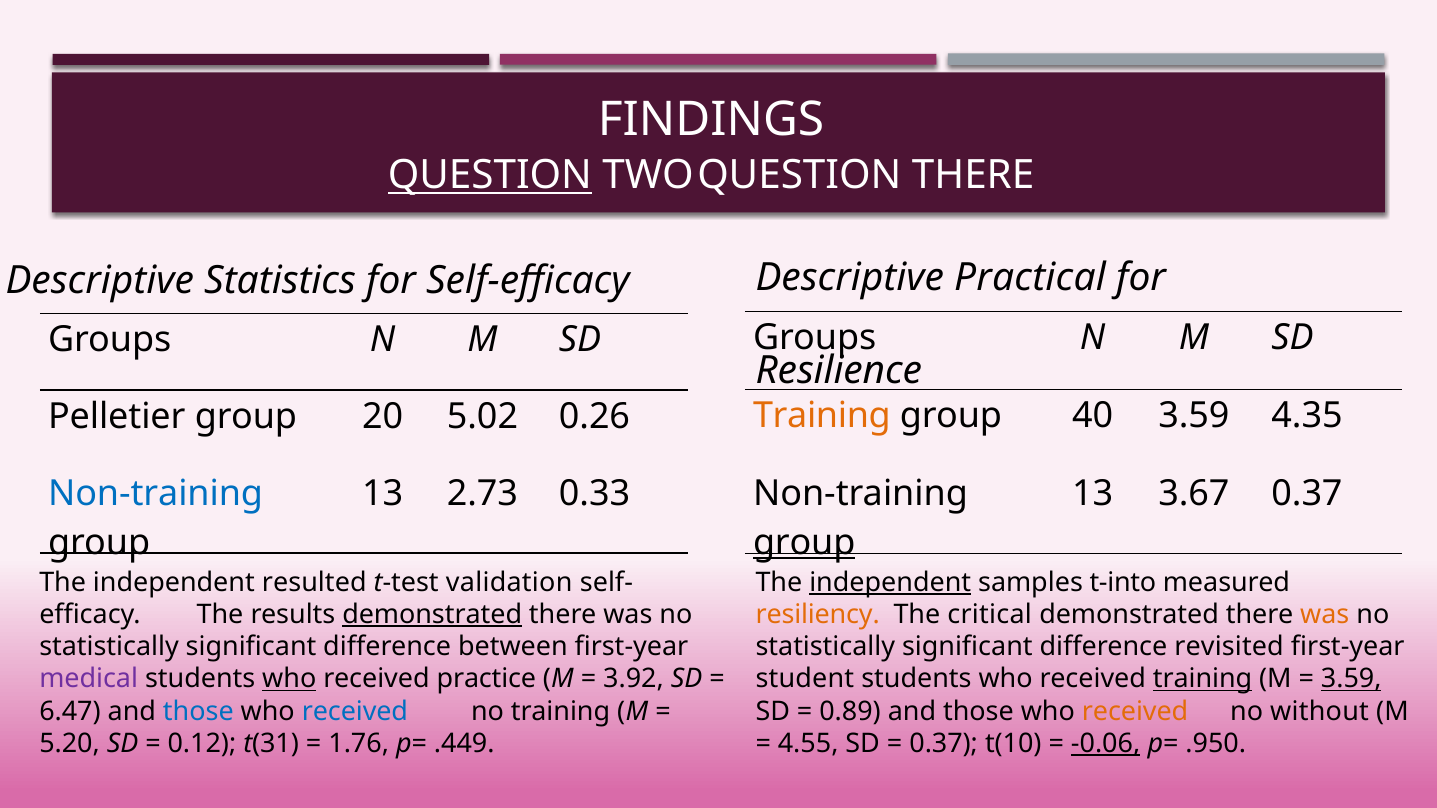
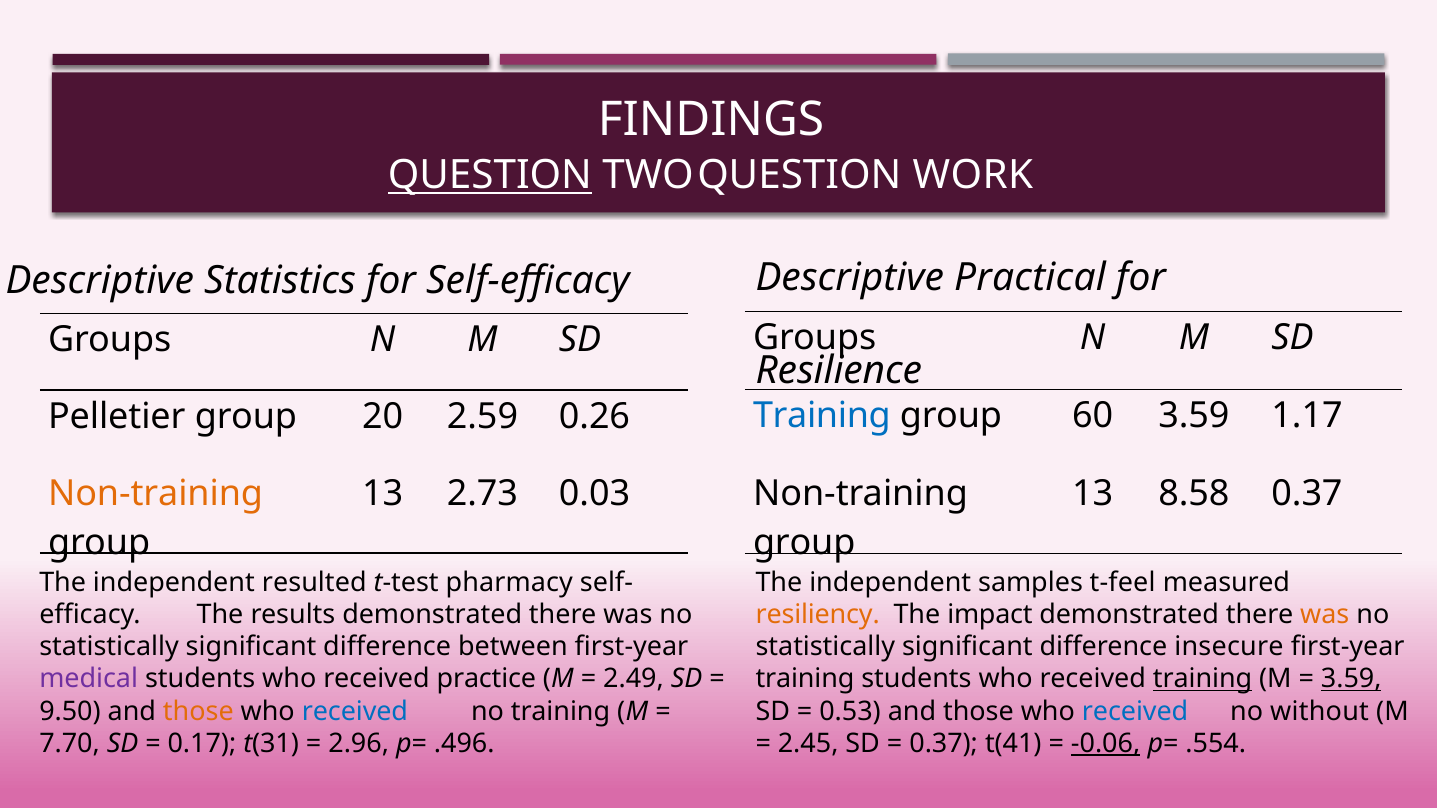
THERE: THERE -> WORK (973, 176)
Training colour: orange -> blue (822, 416)
40: 40 -> 60 (1093, 416)
4.35: 4.35 -> 1.17 (1307, 416)
5.02: 5.02 -> 2.59 (482, 417)
Non-training colour: blue -> orange (156, 493)
0.33: 0.33 -> 0.03 (594, 493)
3.67: 3.67 -> 8.58 (1194, 494)
group underline: present -> none (804, 543)
validation: validation -> pharmacy (509, 582)
independent underline: present -> none (890, 582)
t-into: t-into -> t-feel (1123, 582)
demonstrated underline: present -> none (432, 615)
critical: critical -> impact (990, 615)
revisited: revisited -> insecure (1229, 647)
who underline: present -> none (289, 679)
3.92: 3.92 -> 2.49 (633, 679)
student: student -> training (805, 679)
6.47: 6.47 -> 9.50 (70, 712)
those colour: blue -> orange (198, 712)
0.89: 0.89 -> 0.53 (850, 712)
received colour: orange -> blue (1135, 712)
5.20: 5.20 -> 7.70 (70, 744)
0.12: 0.12 -> 0.17 (202, 744)
1.76: 1.76 -> 2.96 (359, 744)
.449: .449 -> .496 (464, 744)
4.55: 4.55 -> 2.45 (808, 744)
t(10: t(10 -> t(41 (1013, 744)
.950: .950 -> .554 (1216, 744)
